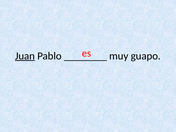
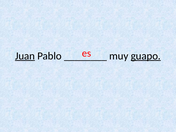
guapo underline: none -> present (146, 56)
